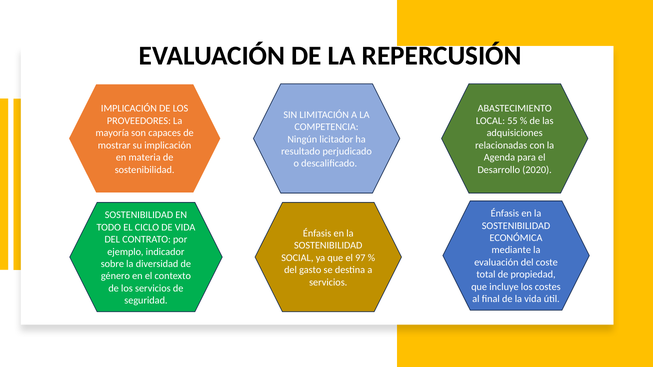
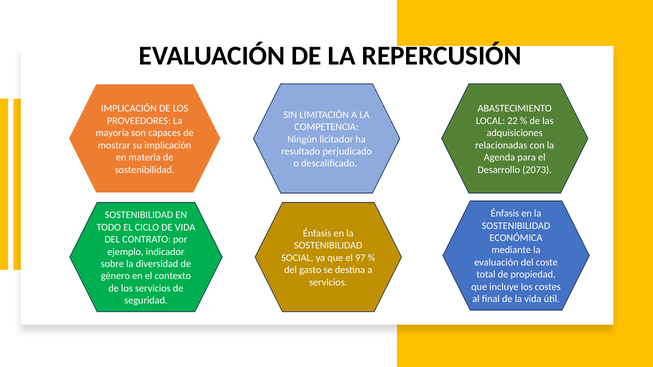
55: 55 -> 22 (512, 121)
2020: 2020 -> 2073 (537, 170)
